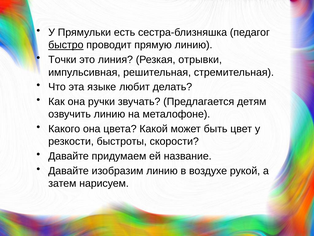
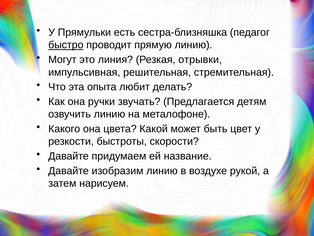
Точки: Точки -> Могут (62, 60)
языке: языке -> опыта (102, 87)
